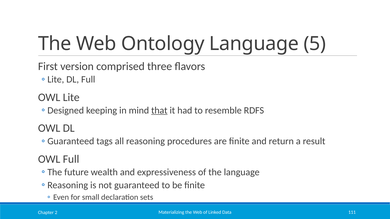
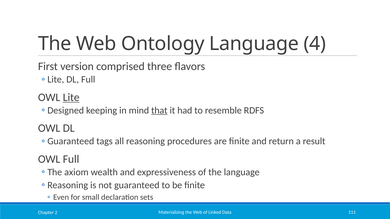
5: 5 -> 4 (315, 44)
Lite underline: none -> present (71, 98)
future: future -> axiom (76, 172)
